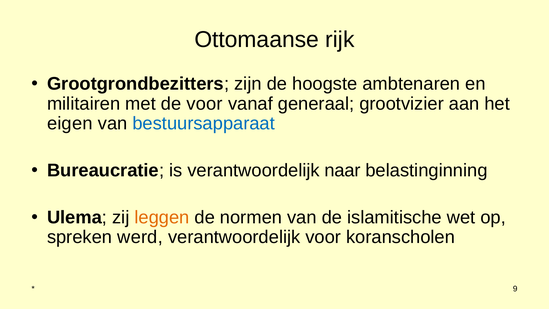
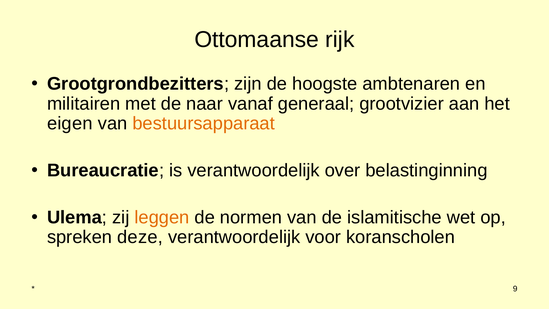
de voor: voor -> naar (205, 104)
bestuursapparaat colour: blue -> orange (204, 123)
naar: naar -> over (343, 170)
werd: werd -> deze (140, 237)
